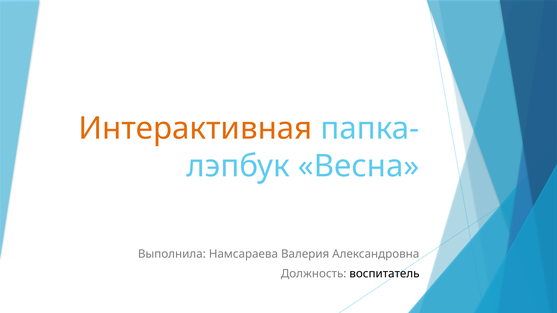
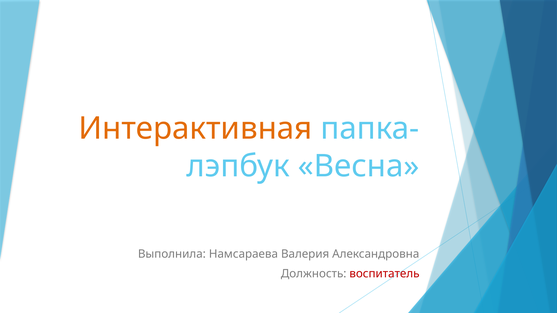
воспитатель colour: black -> red (384, 274)
